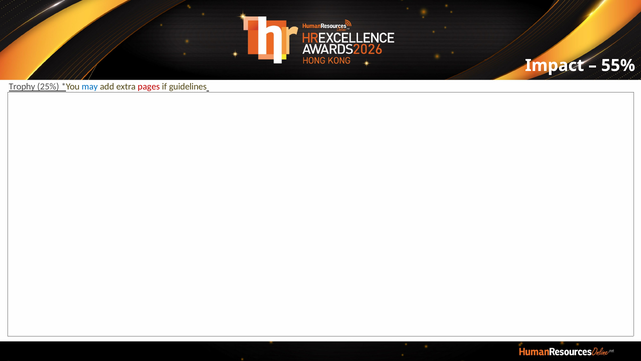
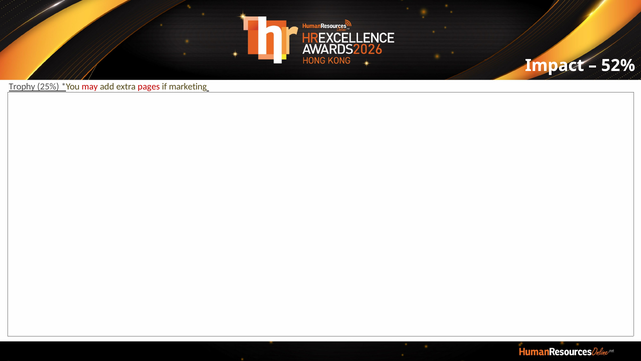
55%: 55% -> 52% (618, 65)
may colour: blue -> red (90, 87)
guidelines: guidelines -> marketing (188, 87)
